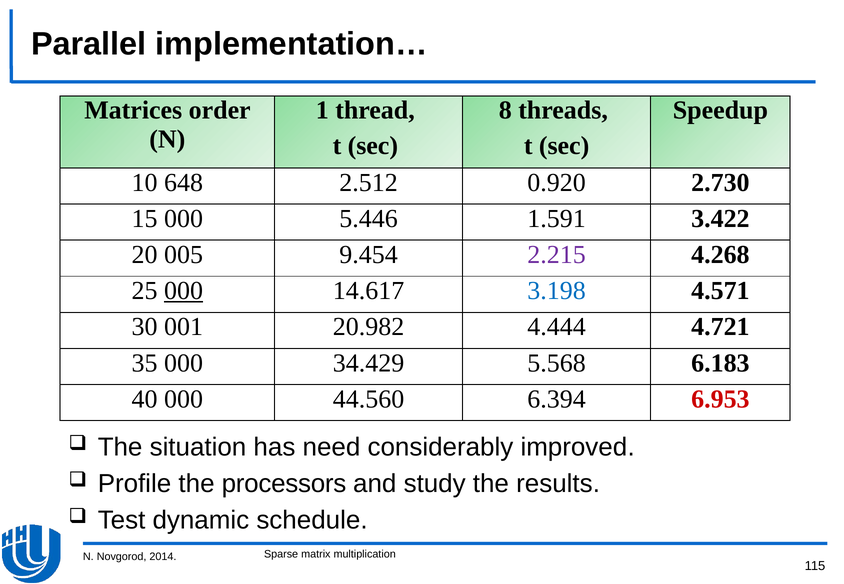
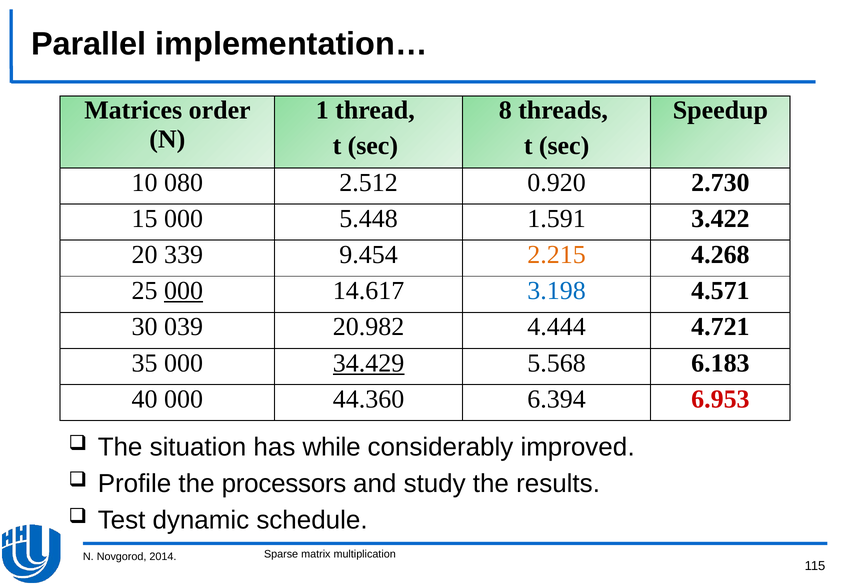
648: 648 -> 080 (184, 183)
5.446: 5.446 -> 5.448 (369, 219)
005: 005 -> 339 (184, 255)
2.215 colour: purple -> orange (557, 255)
001: 001 -> 039 (184, 327)
34.429 underline: none -> present (369, 363)
44.560: 44.560 -> 44.360 (369, 399)
need: need -> while (332, 448)
